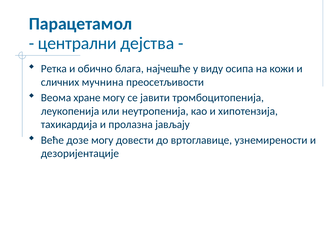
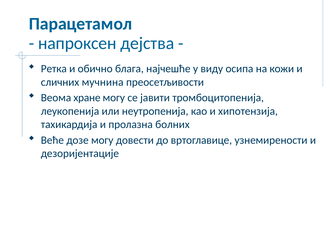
централни: централни -> напроксен (77, 43)
јављају: јављају -> болних (172, 124)
